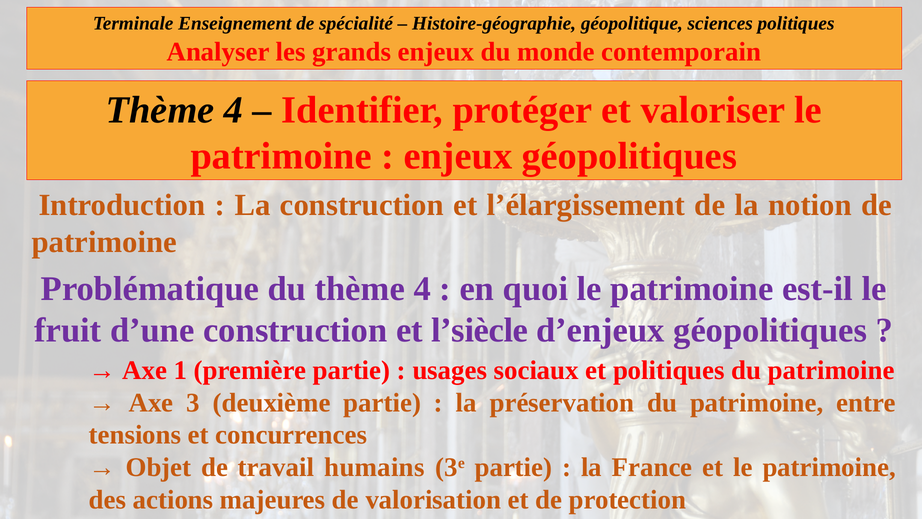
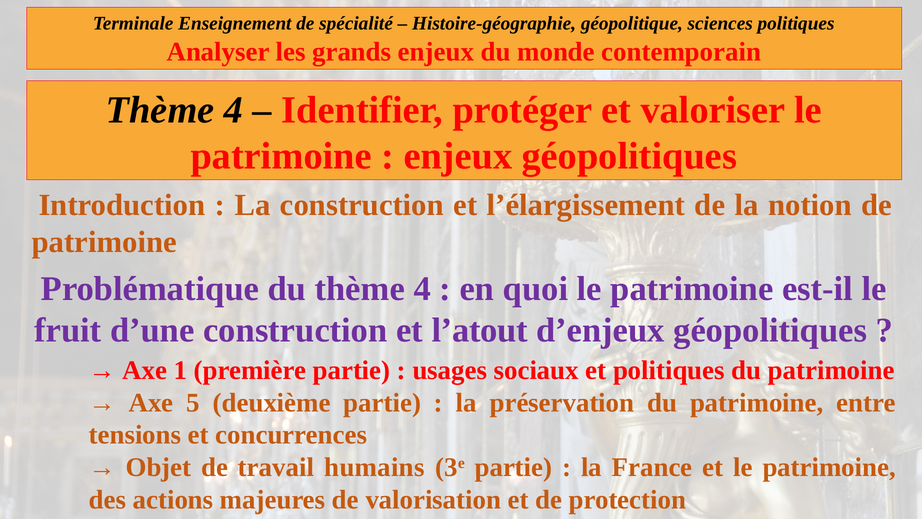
l’siècle: l’siècle -> l’atout (480, 330)
3: 3 -> 5 (193, 402)
